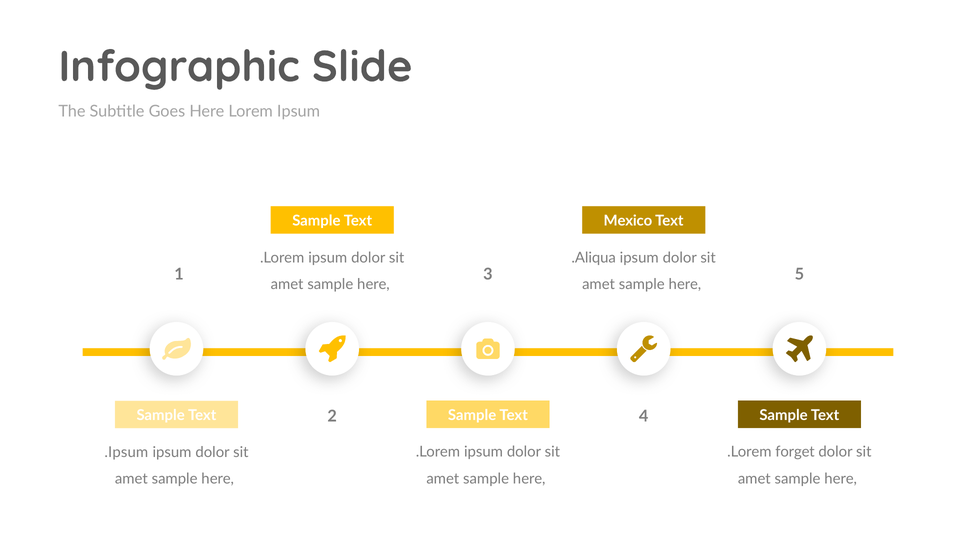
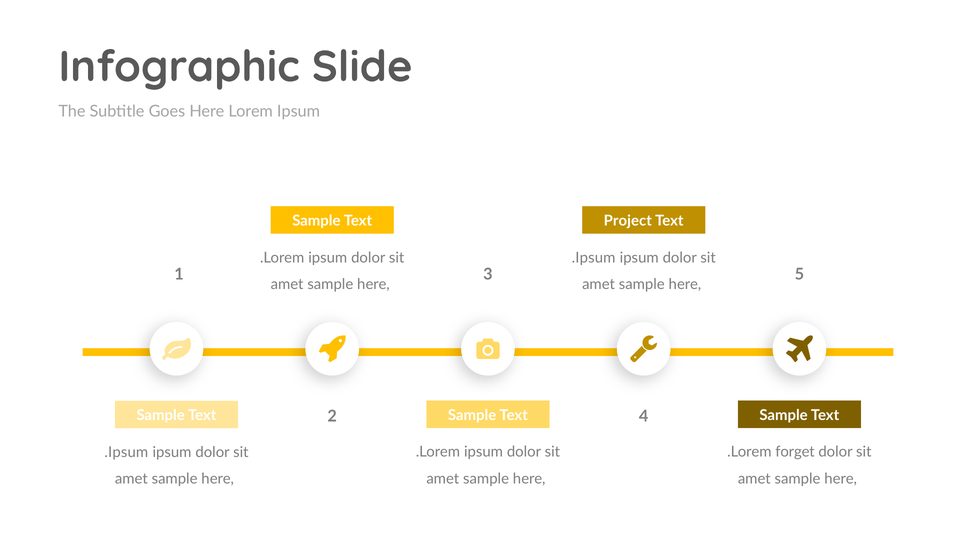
Mexico: Mexico -> Project (628, 221)
.Aliqua: .Aliqua -> .Ipsum (594, 258)
